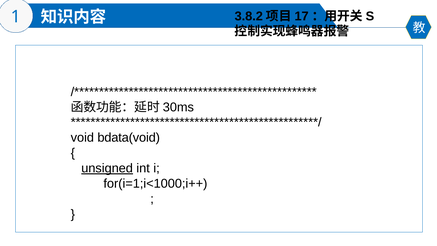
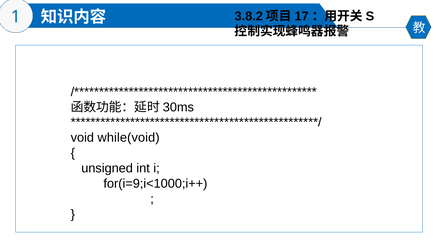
bdata(void: bdata(void -> while(void (129, 138)
unsigned underline: present -> none (107, 168)
for(i=1;i<1000;i++: for(i=1;i<1000;i++ -> for(i=9;i<1000;i++ (155, 184)
